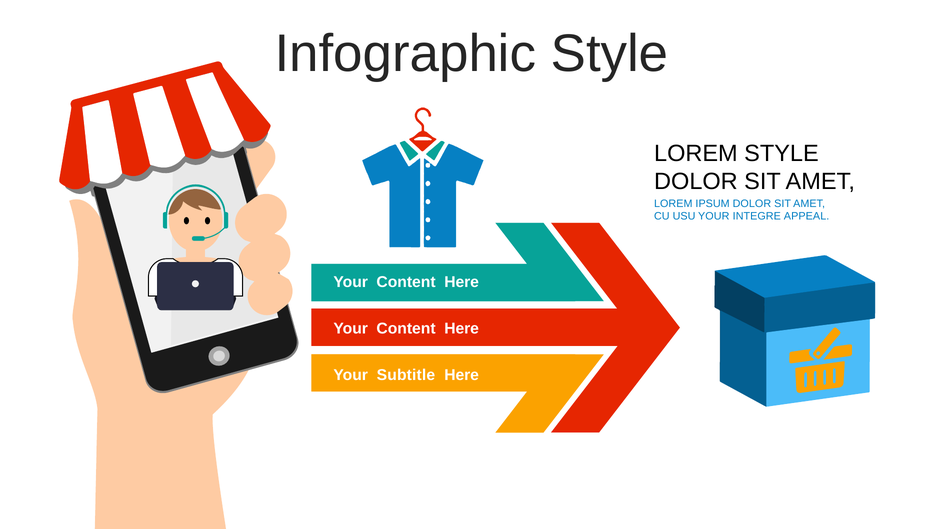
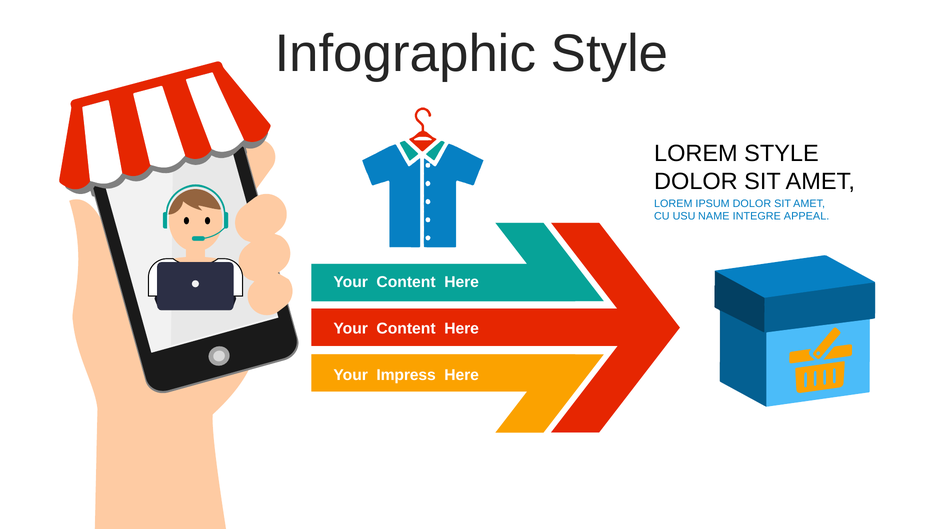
USU YOUR: YOUR -> NAME (714, 217)
Subtitle: Subtitle -> Impress (406, 375)
